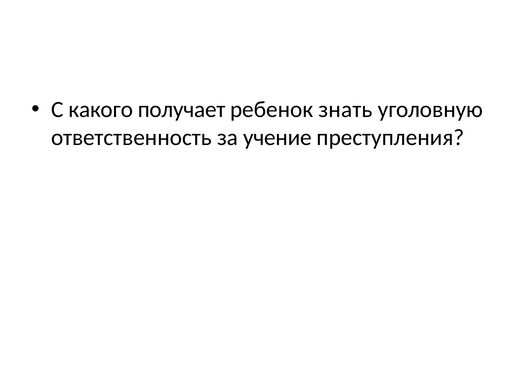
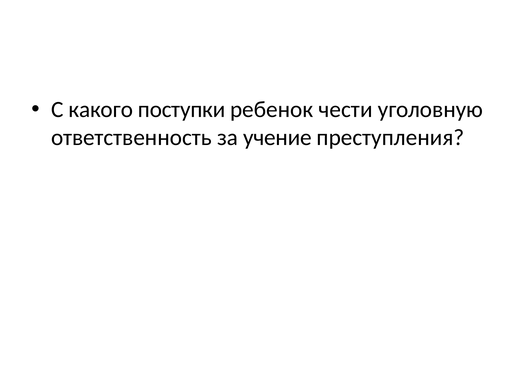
получает: получает -> поступки (182, 110)
знать: знать -> чести (346, 110)
